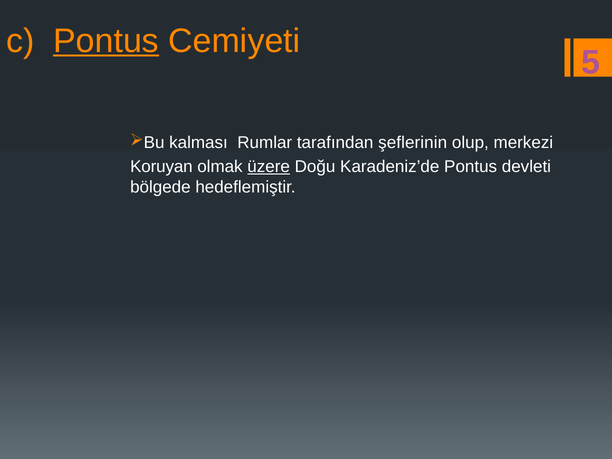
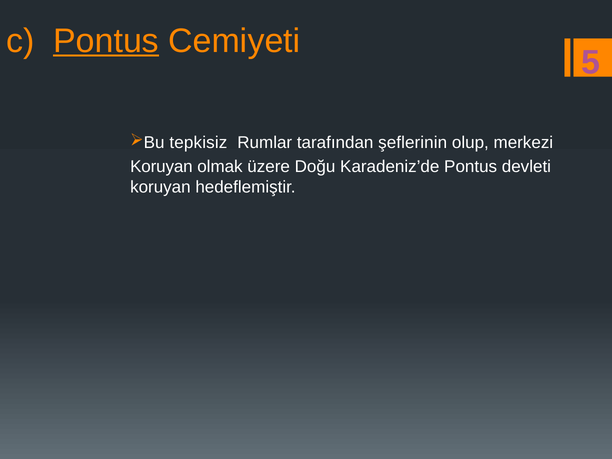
kalması: kalması -> tepkisiz (198, 143)
üzere underline: present -> none (269, 167)
bölgede: bölgede -> koruyan (160, 187)
